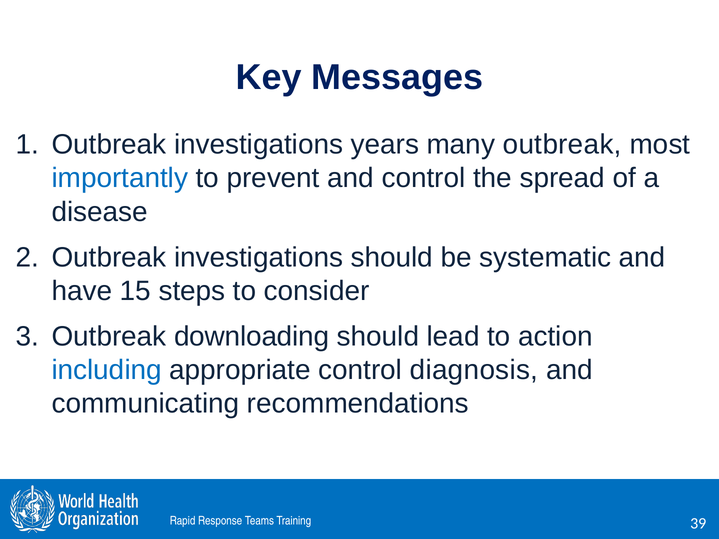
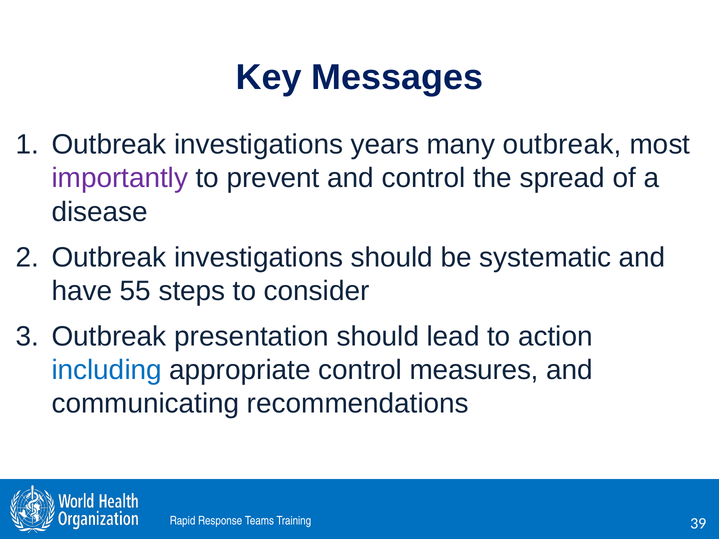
importantly colour: blue -> purple (120, 178)
15: 15 -> 55 (135, 291)
downloading: downloading -> presentation (252, 337)
diagnosis: diagnosis -> measures (474, 370)
